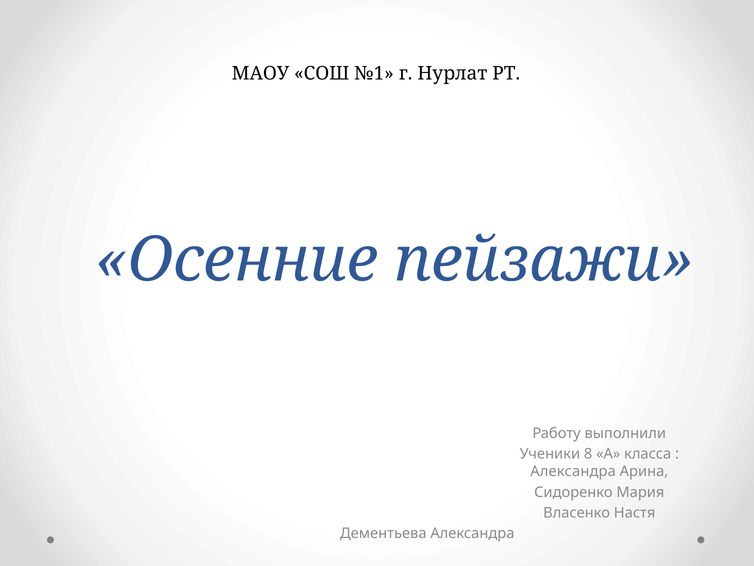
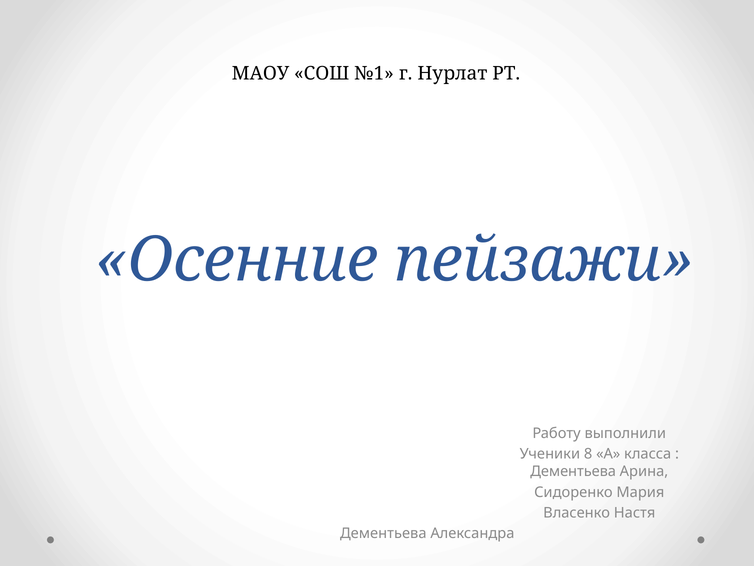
Александра: Александра -> Дементьева (573, 471)
